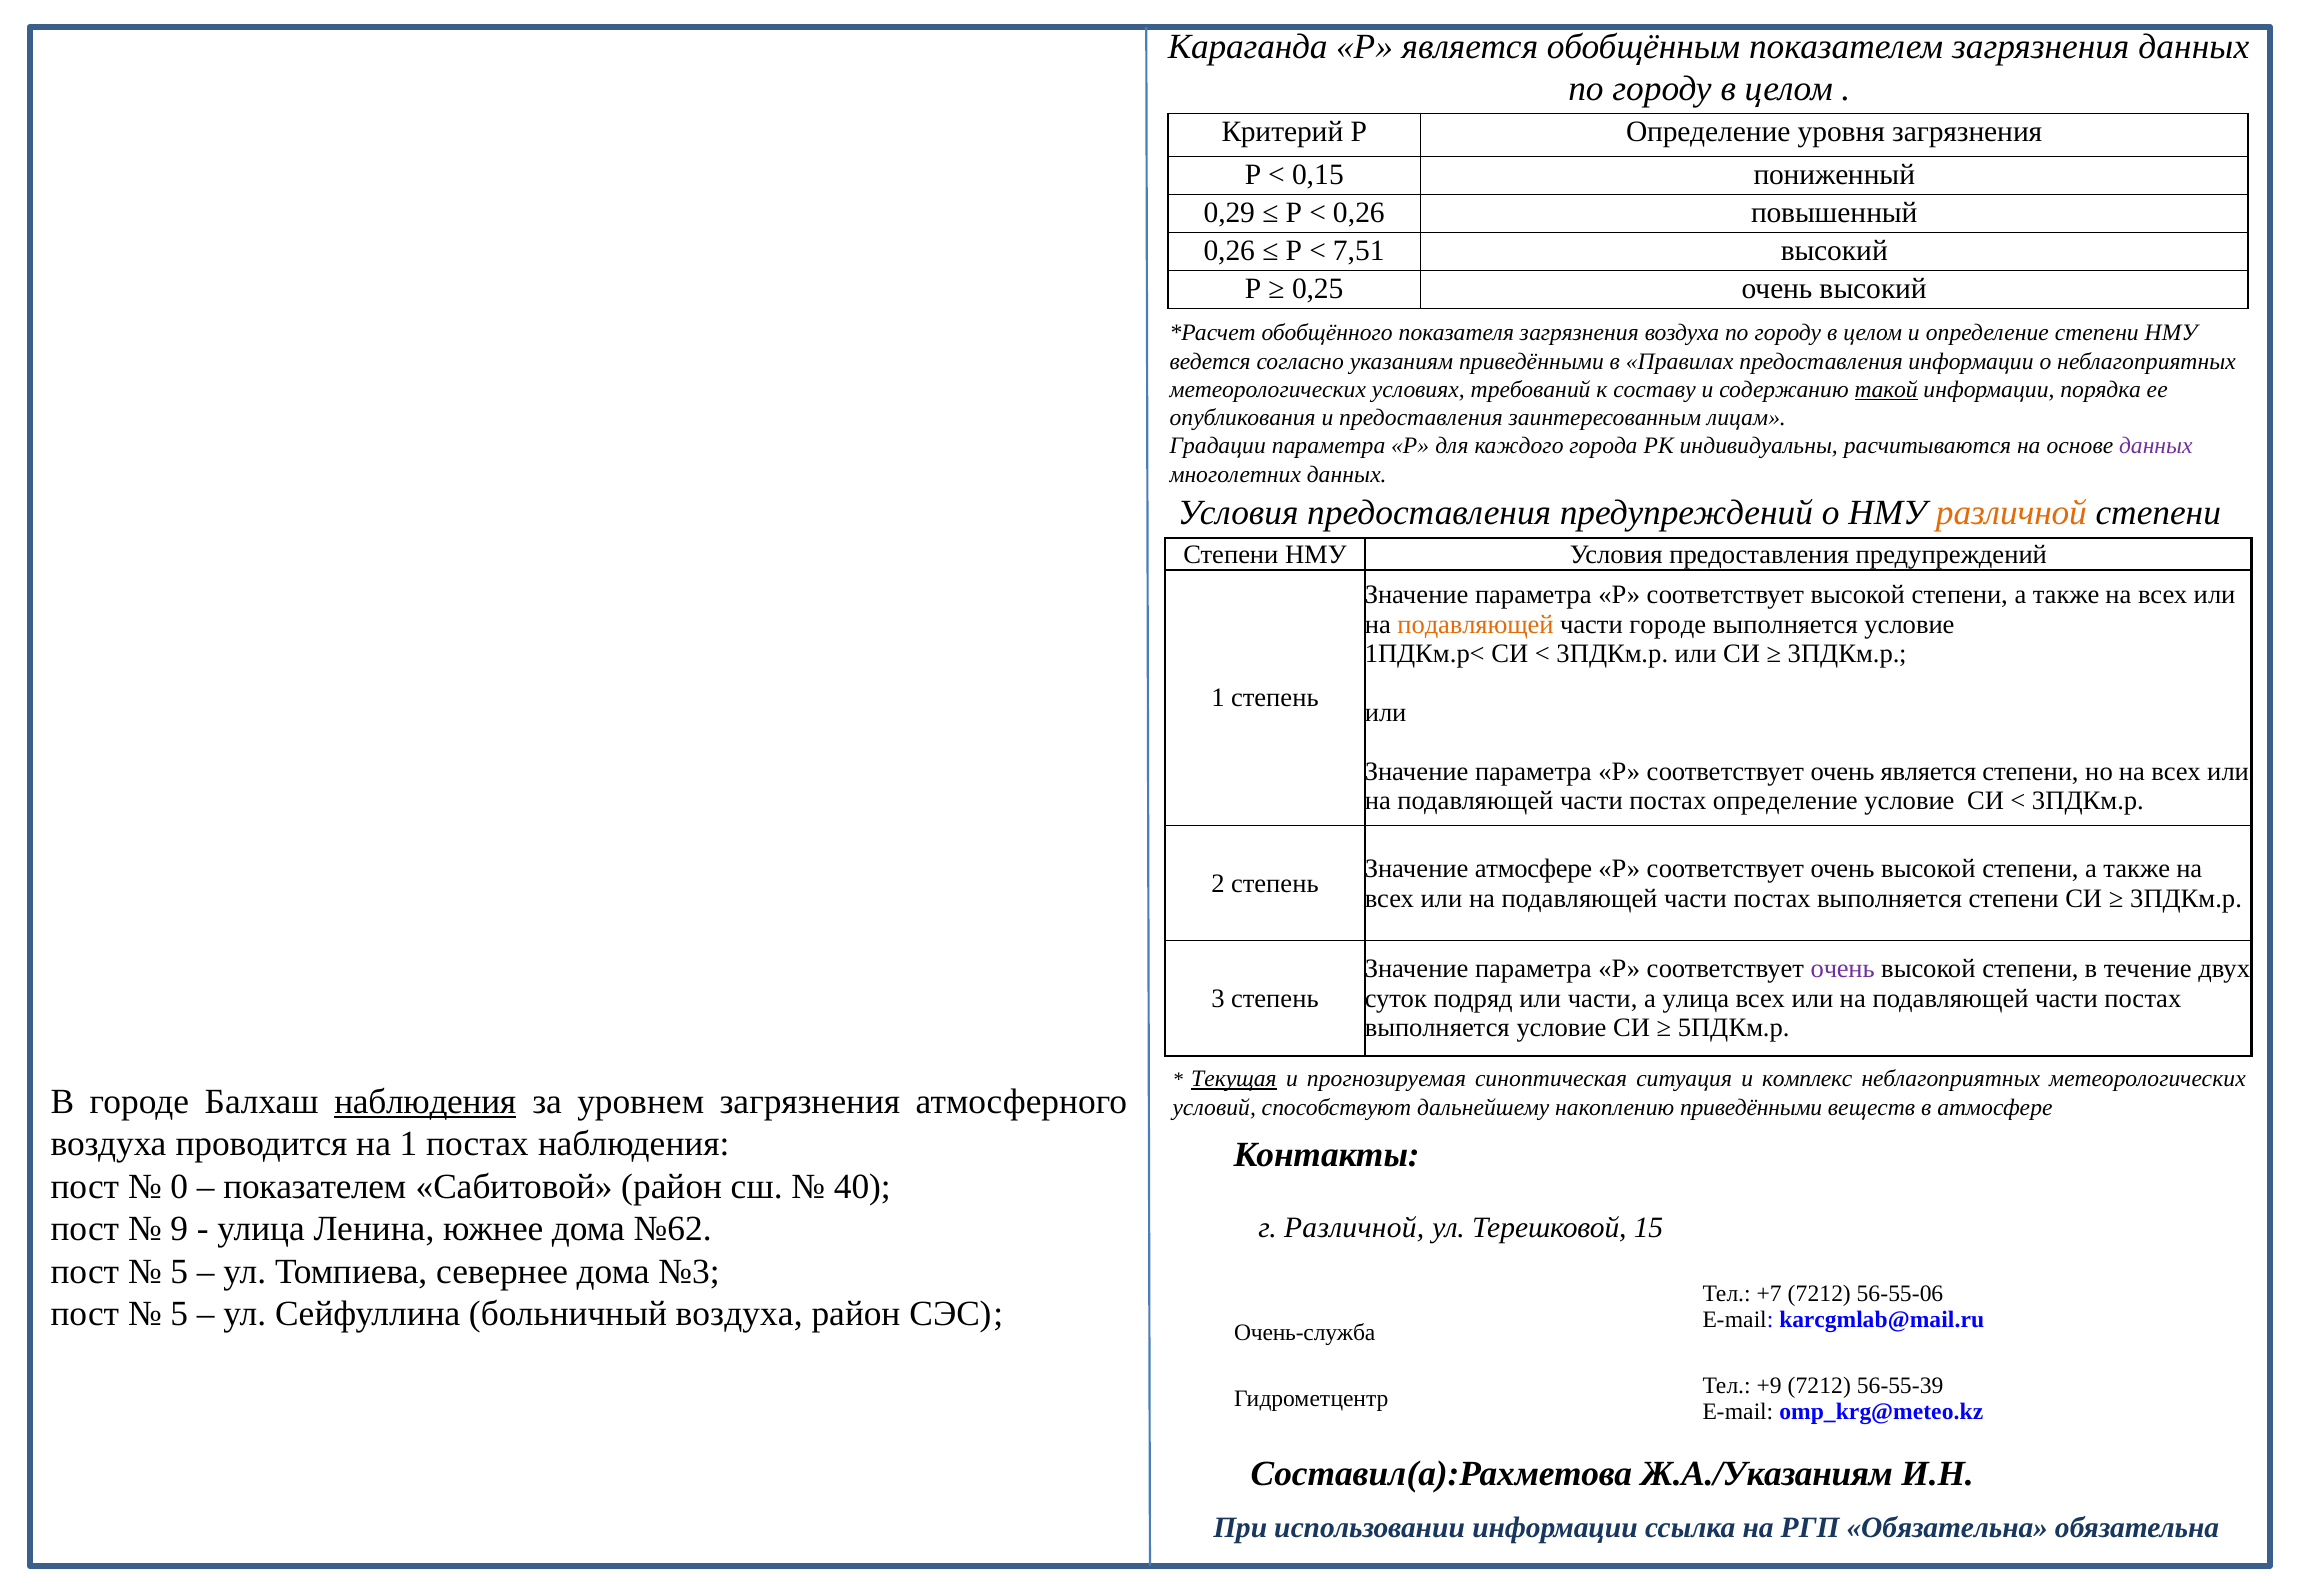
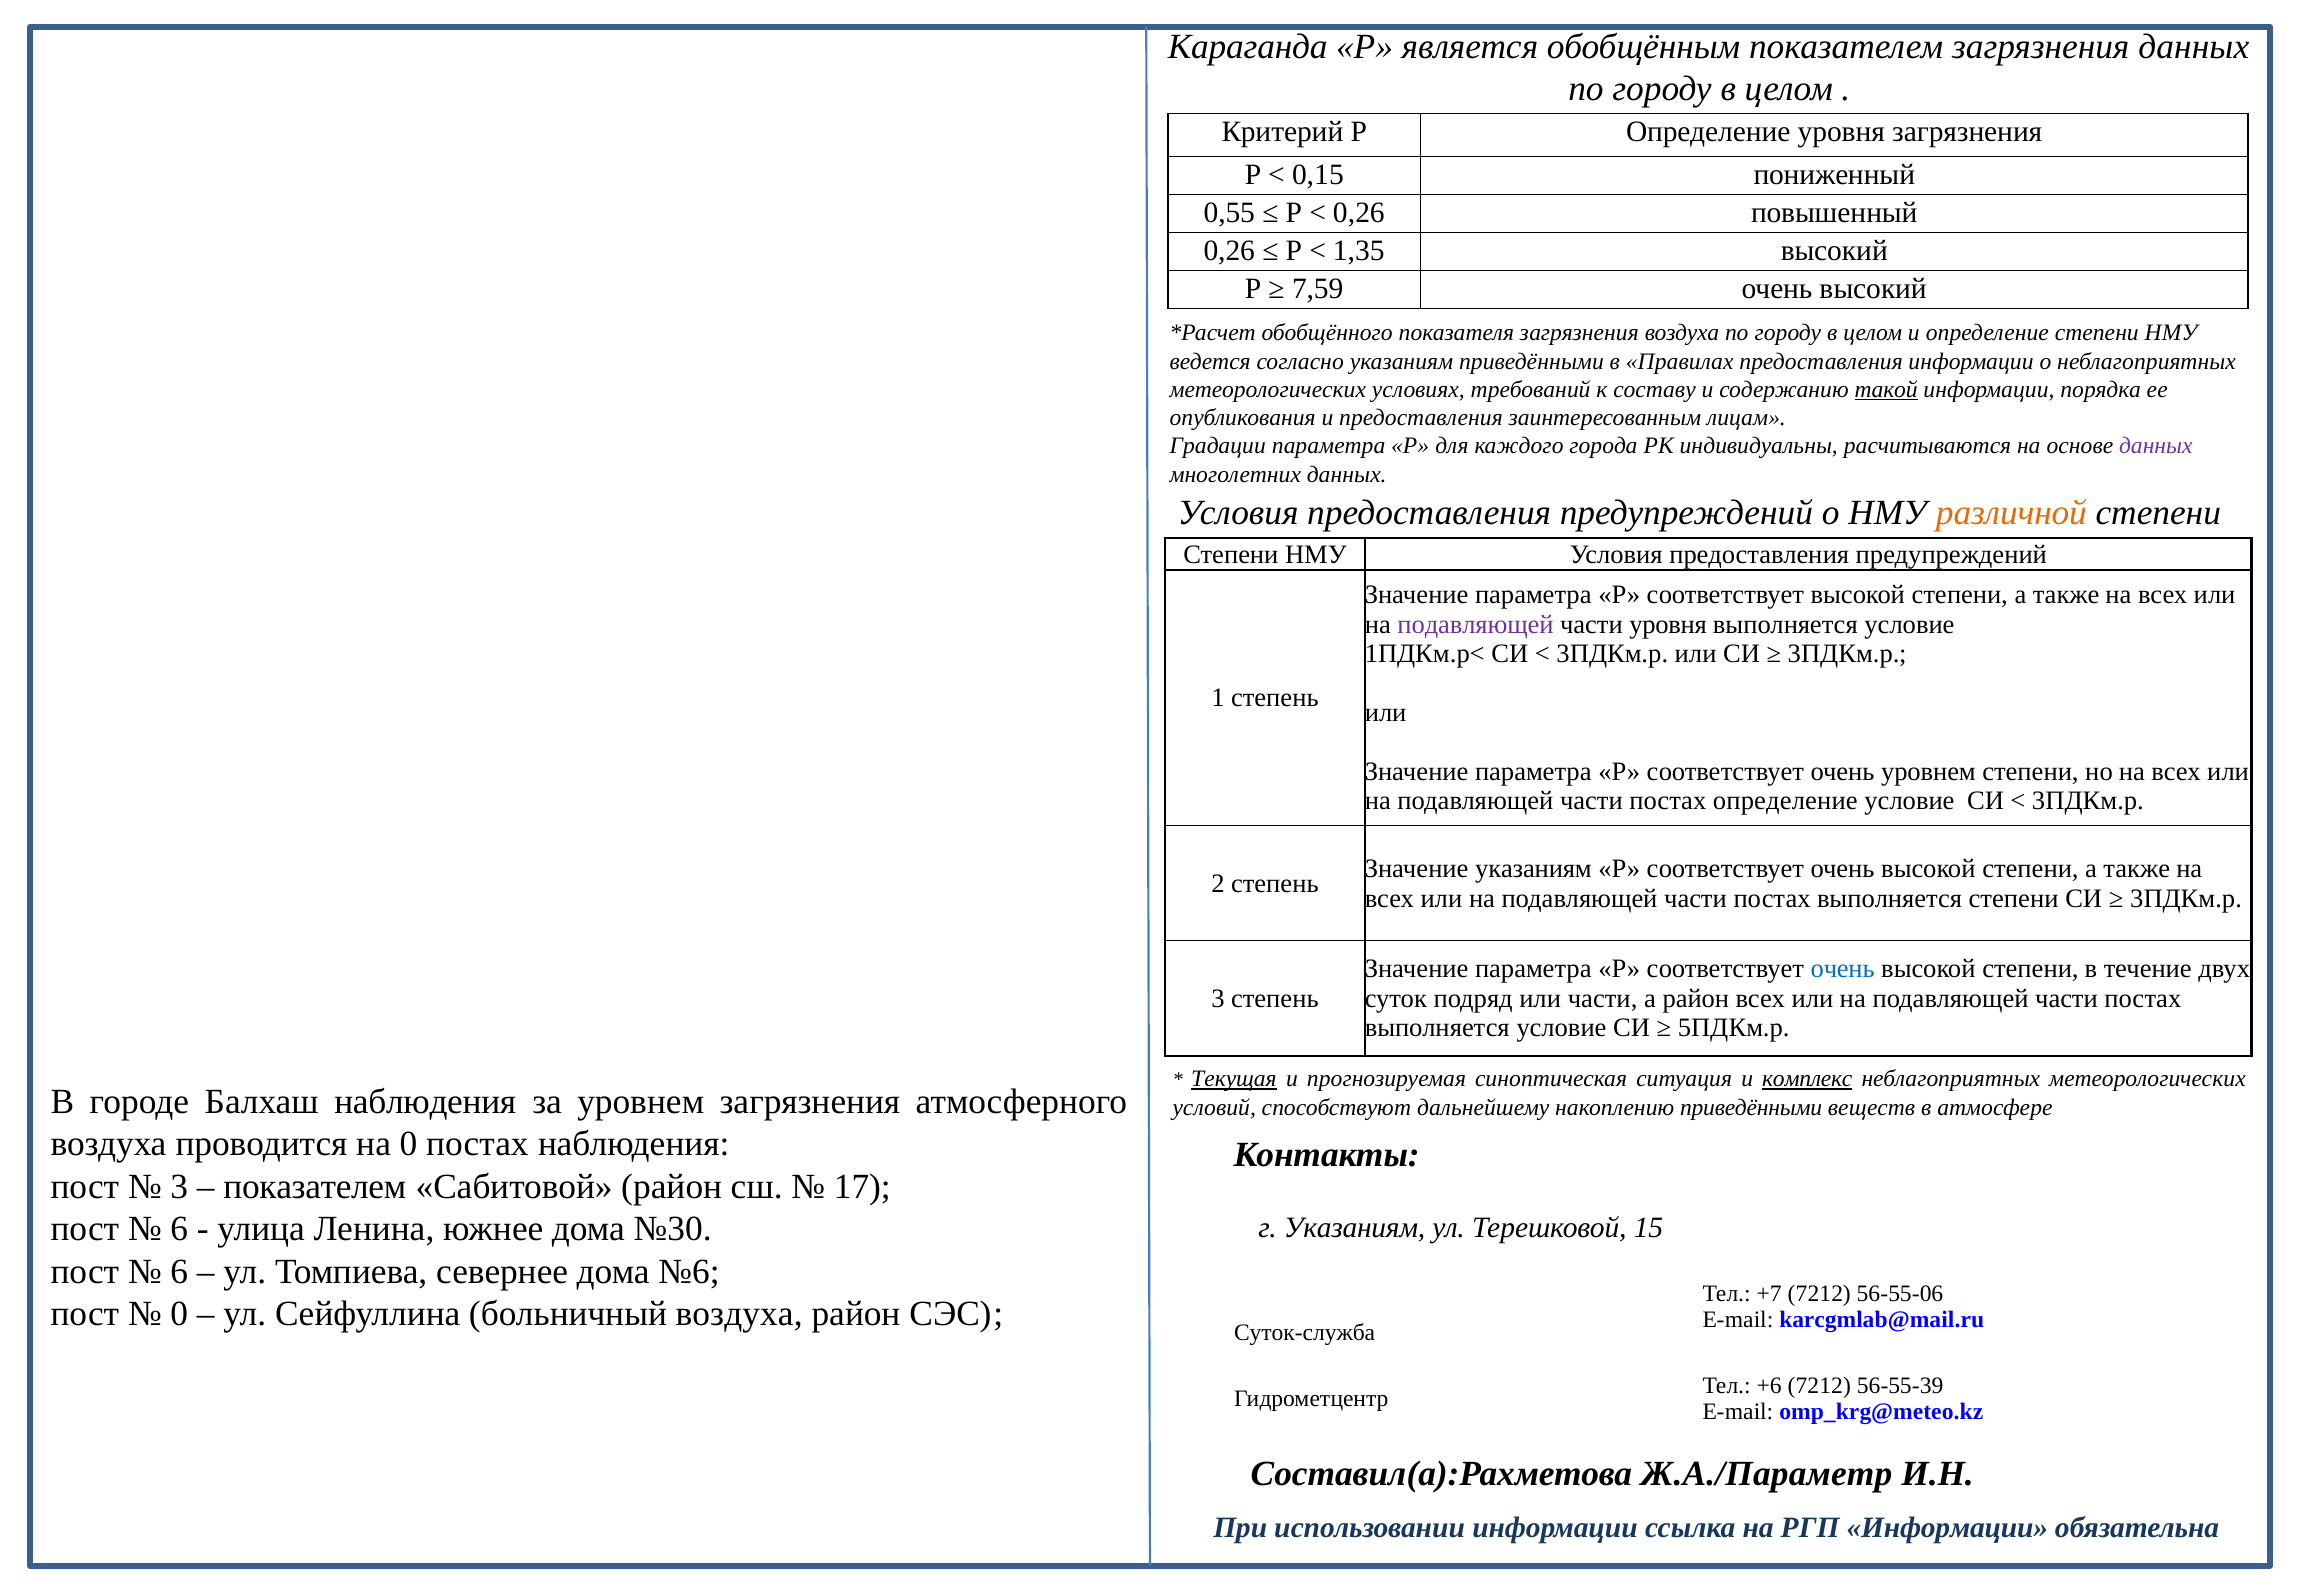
0,29: 0,29 -> 0,55 (1229, 213)
7,51: 7,51 -> 1,35 (1359, 251)
0,25: 0,25 -> 7,59 (1318, 289)
подавляющей colour: orange -> purple (1475, 624)
части городе: городе -> уровня (1668, 624)
очень является: является -> уровнем (1928, 771)
Значение атмосфере: атмосфере -> указаниям (1533, 868)
очень colour: purple -> blue (1843, 969)
а улица: улица -> район (1696, 998)
комплекс underline: none -> present (1807, 1078)
наблюдения underline: present -> none (425, 1101)
на 1: 1 -> 0 (408, 1143)
0: 0 -> 3 (179, 1186)
40: 40 -> 17 (862, 1186)
9: 9 -> 6 (179, 1228)
№62: №62 -> №30 (673, 1228)
г Различной: Различной -> Указаниям (1355, 1228)
5: 5 -> 6 (179, 1271)
№3: №3 -> №6 (689, 1271)
5: 5 -> 0 (179, 1313)
Очень-служба: Очень-служба -> Суток-служба (1305, 1332)
+9: +9 -> +6 (1769, 1385)
Ж.А./Указаниям: Ж.А./Указаниям -> Ж.А./Параметр (1767, 1473)
РГП Обязательна: Обязательна -> Информации (1947, 1527)
